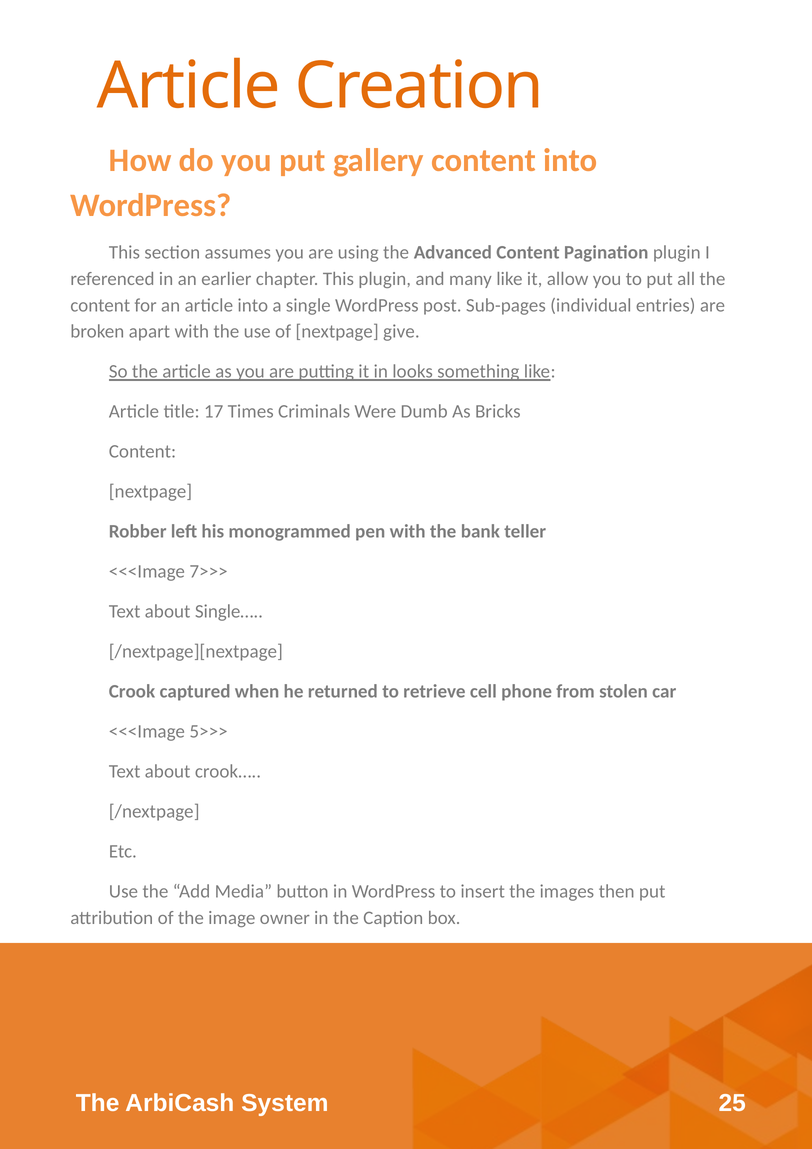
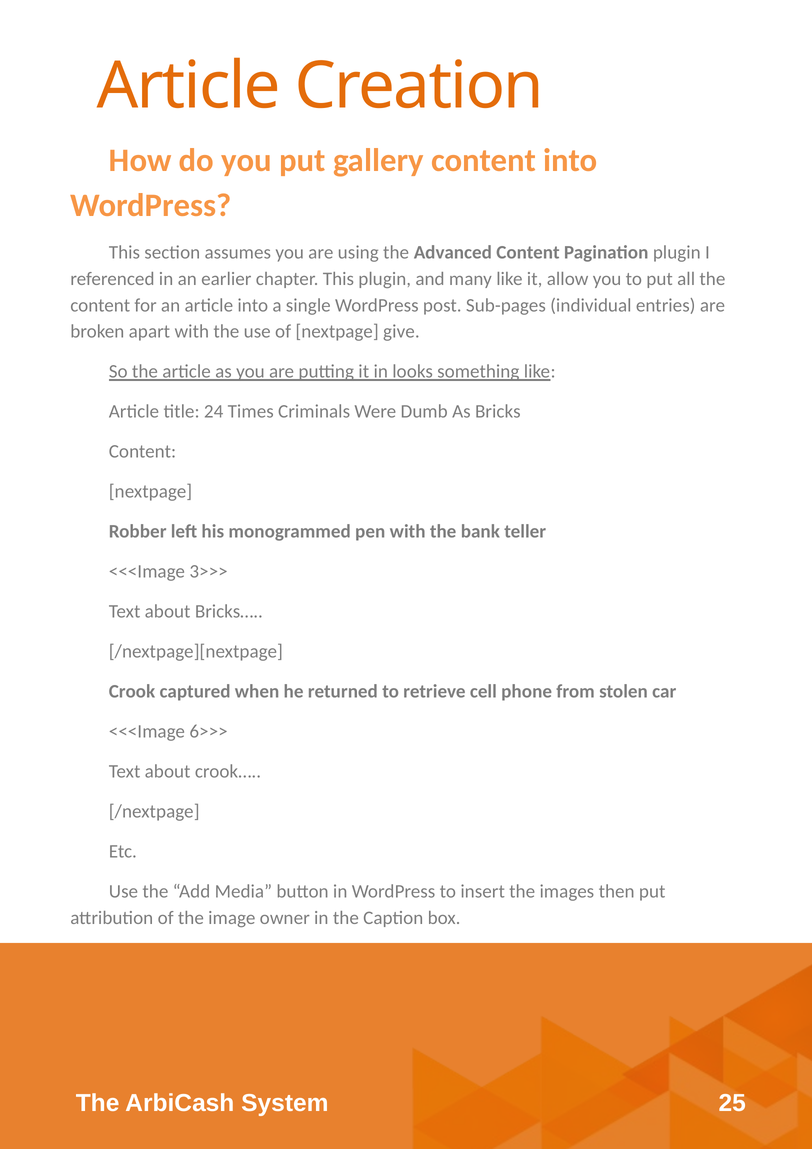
17: 17 -> 24 (214, 412)
7>>>: 7>>> -> 3>>> (209, 572)
Single…: Single… -> Bricks… (229, 612)
5>>>: 5>>> -> 6>>> (209, 732)
